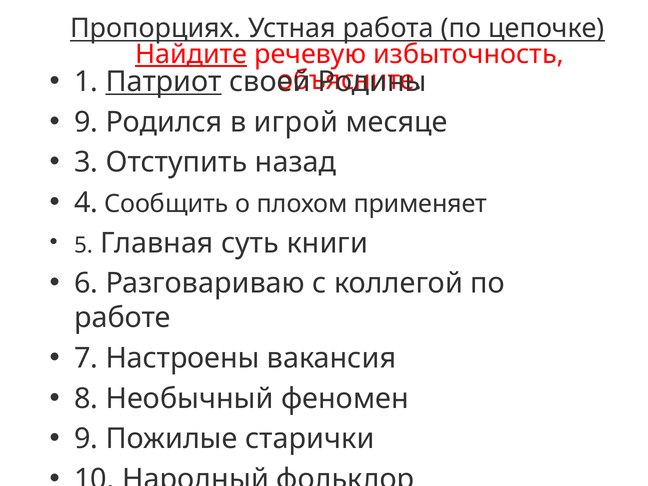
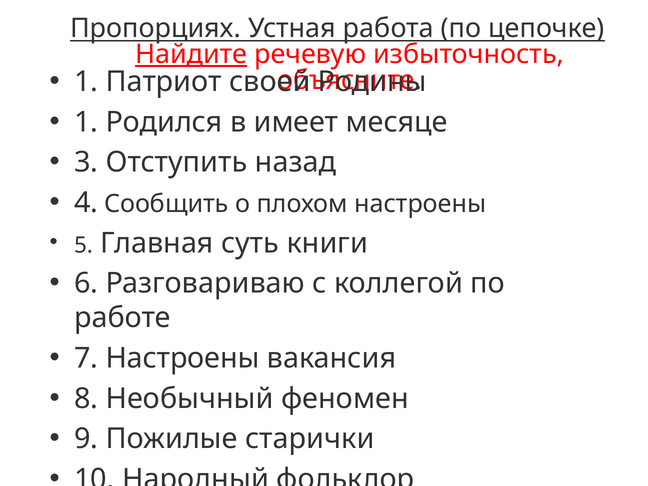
Патриот underline: present -> none (164, 82)
9: 9 -> 1 (86, 122)
игрой: игрой -> имеет (296, 122)
плохом применяет: применяет -> настроены (420, 204)
